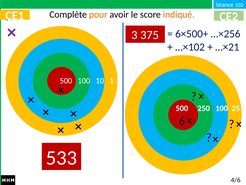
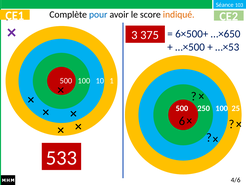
pour colour: orange -> blue (98, 15)
…×256: …×256 -> …×650 (226, 34)
…×102: …×102 -> …×500 (190, 47)
…×21: …×21 -> …×53 (227, 47)
